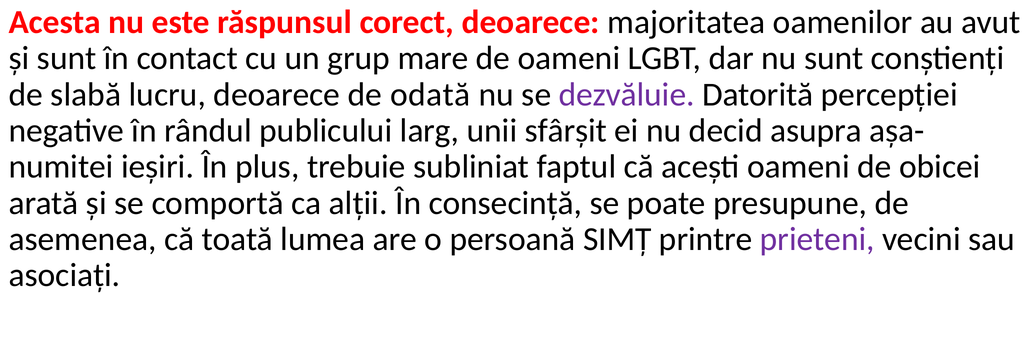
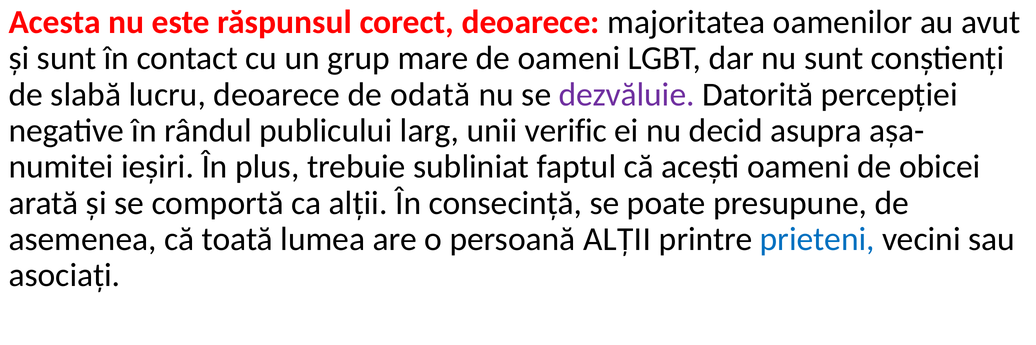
sfârșit: sfârșit -> verific (566, 131)
persoană SIMȚ: SIMȚ -> ALȚII (617, 239)
prieteni colour: purple -> blue (817, 239)
